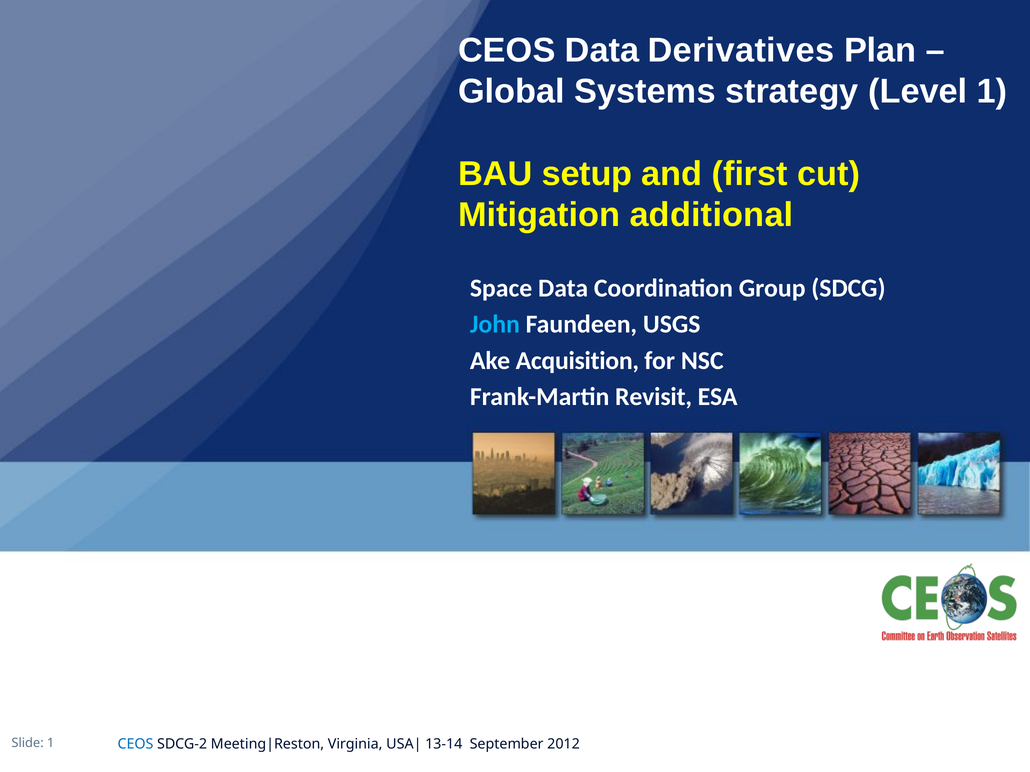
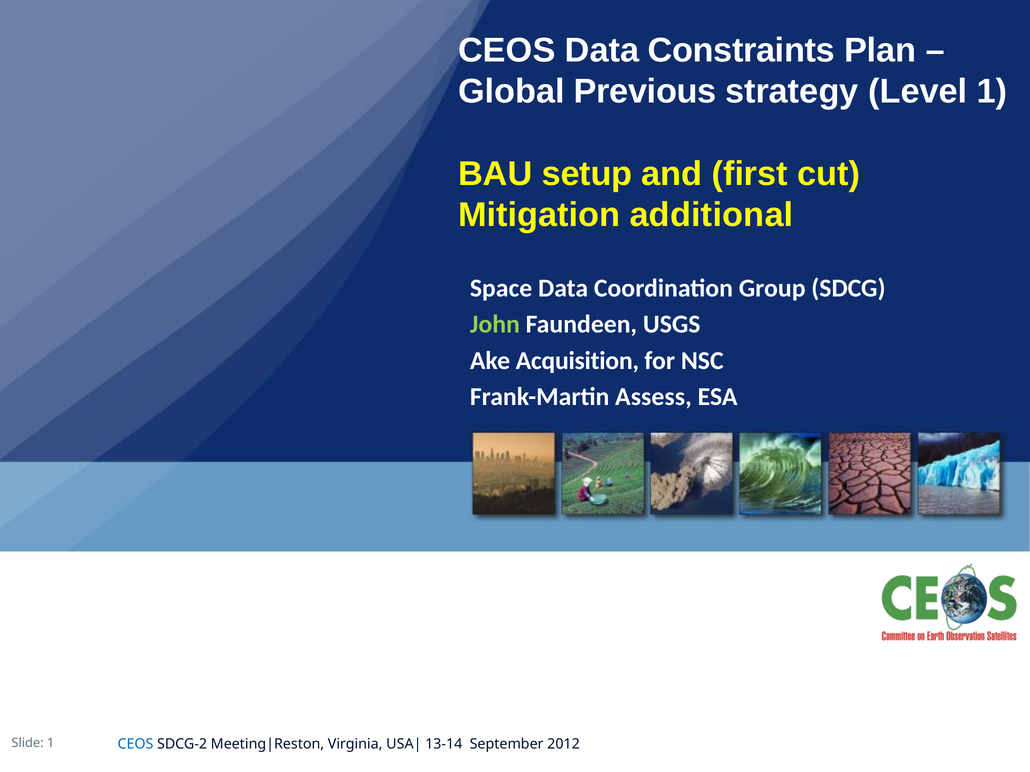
Derivatives: Derivatives -> Constraints (741, 50)
Systems: Systems -> Previous (645, 91)
John colour: light blue -> light green (495, 325)
Revisit: Revisit -> Assess (653, 397)
